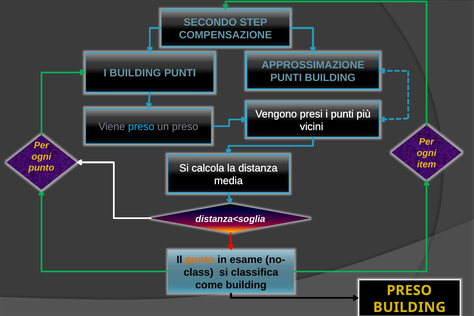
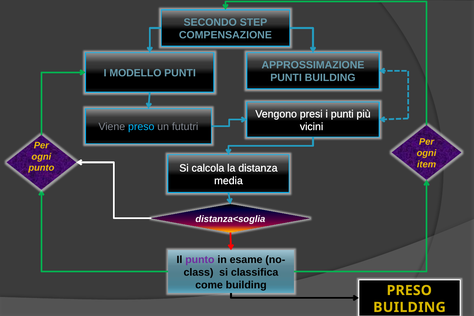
I BUILDING: BUILDING -> MODELLO (135, 73)
un preso: preso -> fututri (185, 127)
punto colour: orange -> purple (200, 260)
